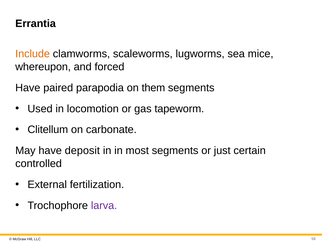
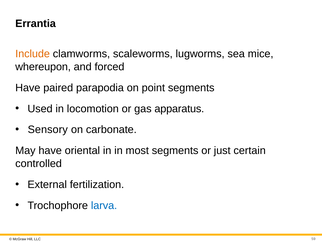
them: them -> point (153, 88)
tapeworm: tapeworm -> apparatus (179, 108)
Clitellum: Clitellum -> Sensory (48, 129)
deposit: deposit -> oriental (82, 150)
larva colour: purple -> blue (104, 205)
